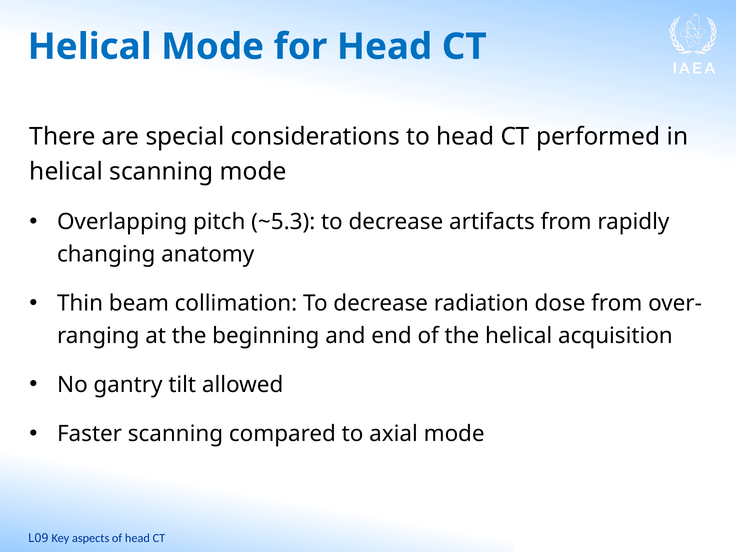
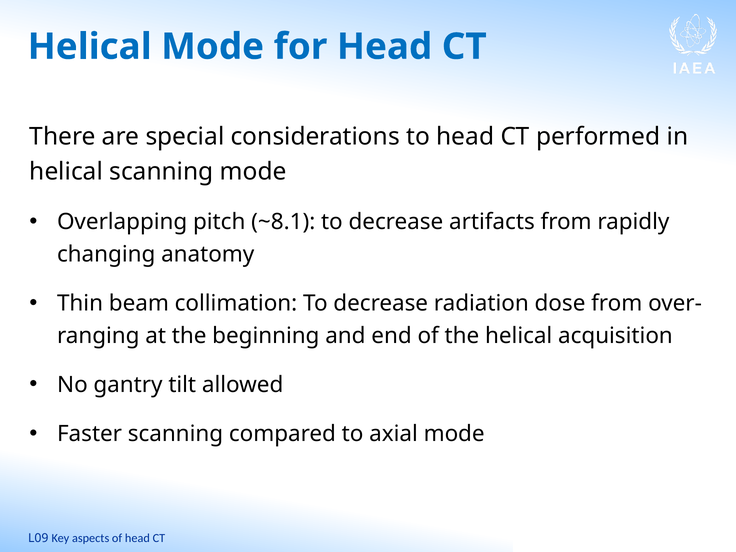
~5.3: ~5.3 -> ~8.1 (283, 222)
